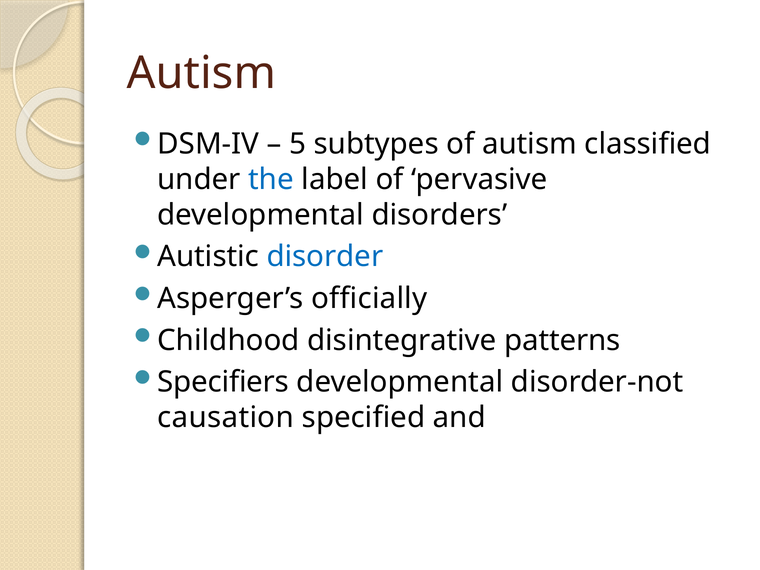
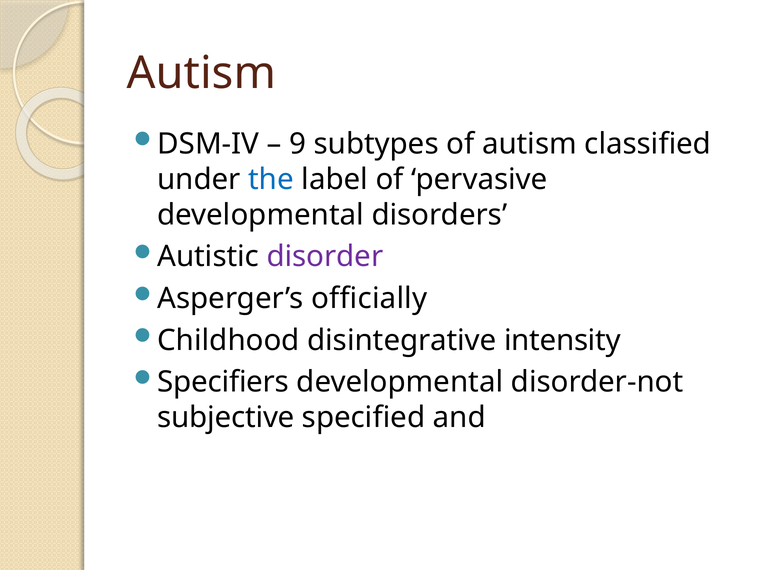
5: 5 -> 9 (298, 144)
disorder colour: blue -> purple (325, 257)
patterns: patterns -> intensity (562, 340)
causation: causation -> subjective (226, 418)
